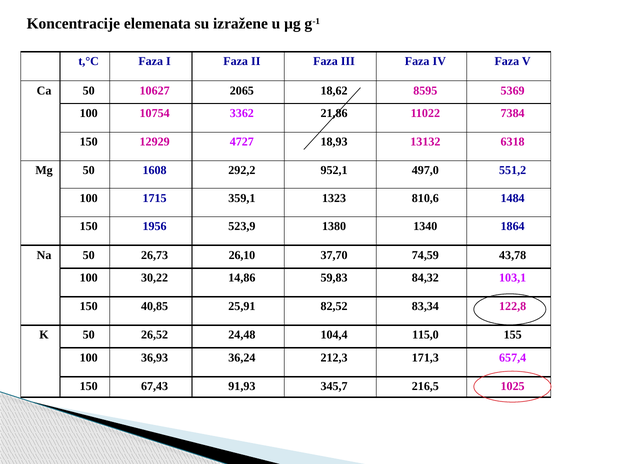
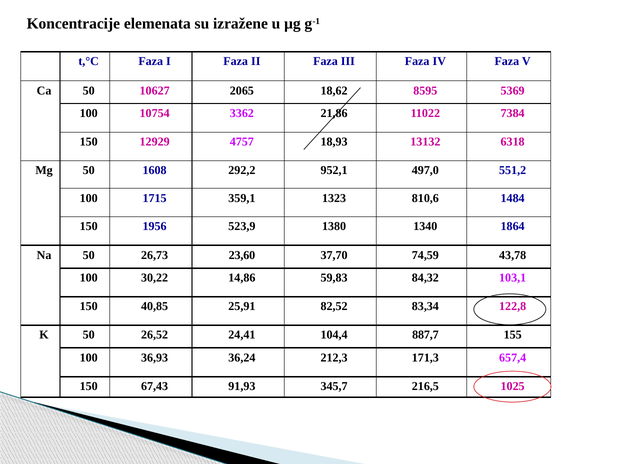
4727: 4727 -> 4757 (242, 142)
26,10: 26,10 -> 23,60 (242, 255)
24,48: 24,48 -> 24,41 (242, 335)
115,0: 115,0 -> 887,7 (425, 335)
